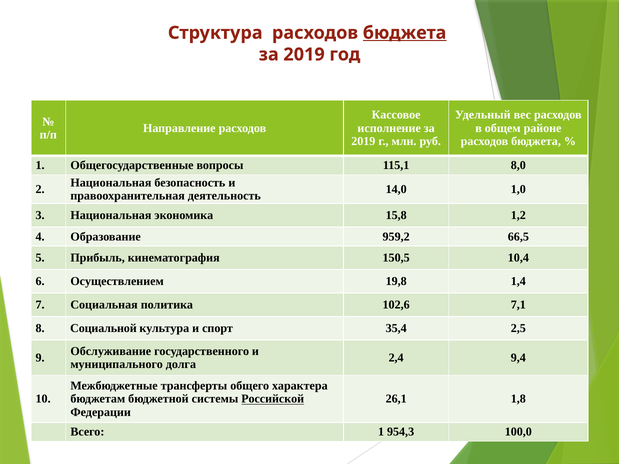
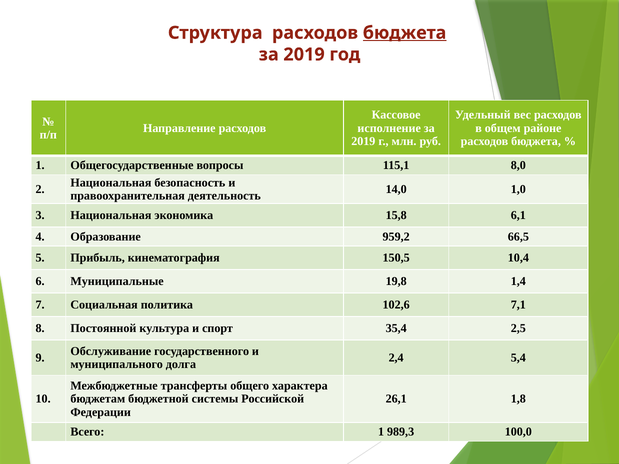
1,2: 1,2 -> 6,1 (518, 216)
Осуществлением: Осуществлением -> Муниципальные (117, 281)
Социальной: Социальной -> Постоянной (103, 329)
9,4: 9,4 -> 5,4 (518, 358)
Российской underline: present -> none (273, 399)
954,3: 954,3 -> 989,3 (401, 432)
